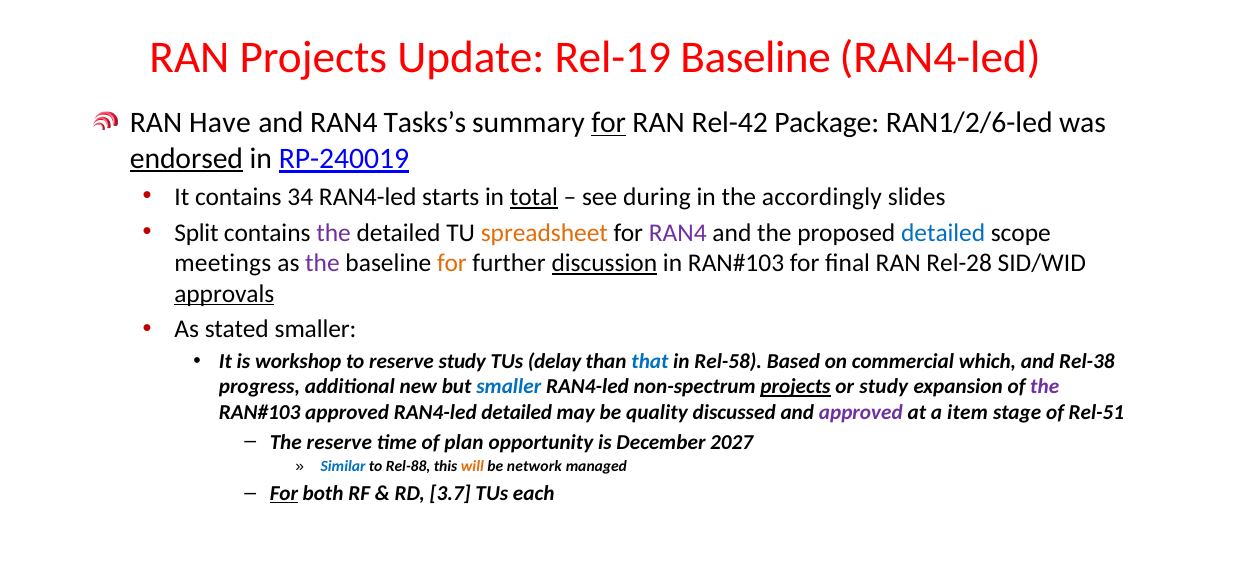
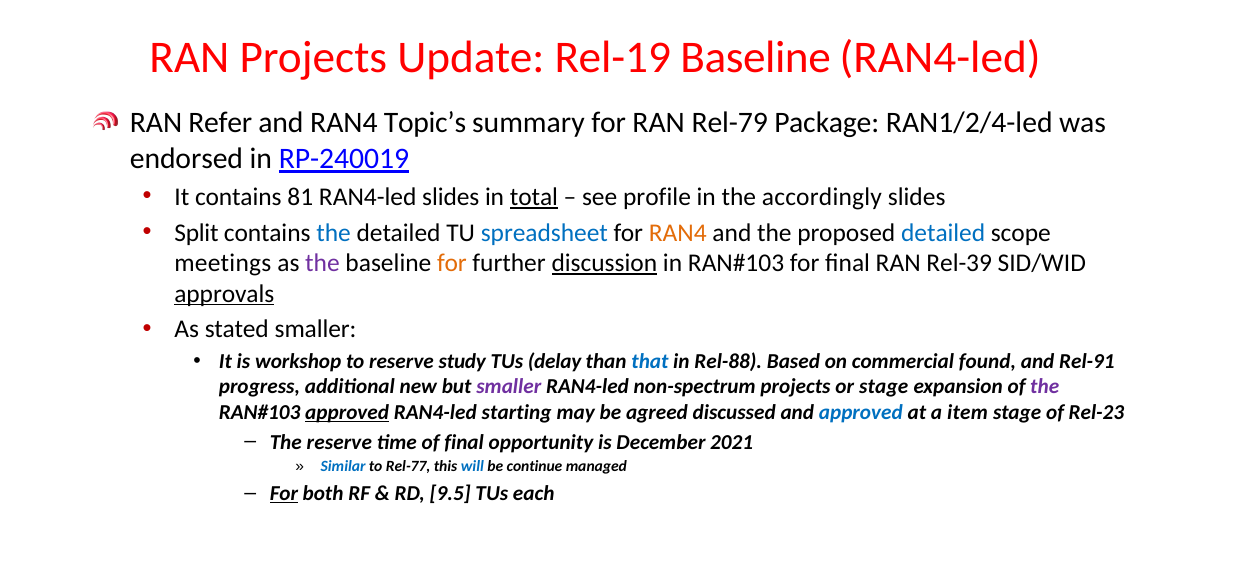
Have: Have -> Refer (220, 123)
Tasks’s: Tasks’s -> Topic’s (425, 123)
for underline: present -> none (609, 123)
Rel-42: Rel-42 -> Rel-79 (730, 123)
RAN1/2/6-led: RAN1/2/6-led -> RAN1/2/4-led (969, 123)
endorsed underline: present -> none (186, 158)
34: 34 -> 81 (300, 197)
RAN4-led starts: starts -> slides (451, 197)
during: during -> profile (657, 197)
the colour: purple -> blue (334, 232)
spreadsheet colour: orange -> blue (544, 232)
RAN4 colour: purple -> orange (678, 232)
Rel-28: Rel-28 -> Rel-39 (959, 263)
Rel-58: Rel-58 -> Rel-88 (728, 361)
which: which -> found (987, 361)
Rel-38: Rel-38 -> Rel-91 (1087, 361)
smaller colour: blue -> purple (509, 387)
projects underline: present -> none (796, 387)
or study: study -> stage (884, 387)
approved underline: none -> present (347, 412)
RAN4-led detailed: detailed -> starting (517, 412)
quality: quality -> agreed (657, 412)
approved colour: purple -> blue (861, 412)
Rel-51: Rel-51 -> Rel-23 (1096, 412)
of plan: plan -> final (464, 442)
2027: 2027 -> 2021 (732, 442)
Rel-88: Rel-88 -> Rel-77 (408, 466)
will colour: orange -> blue (472, 466)
network: network -> continue (535, 466)
3.7: 3.7 -> 9.5 (450, 493)
